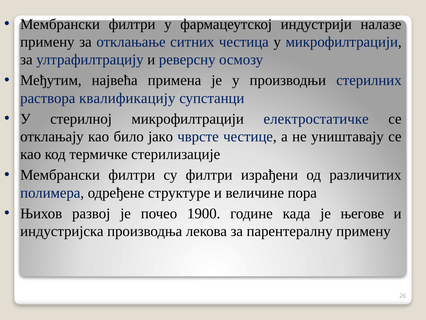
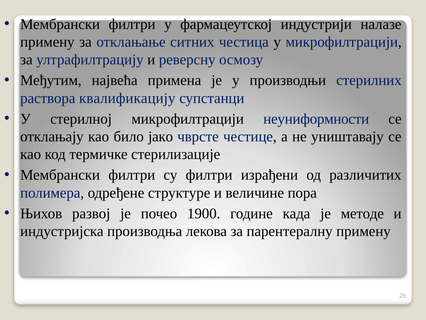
електростатичке: електростатичке -> неуниформности (316, 119)
његове: његове -> методе (362, 213)
